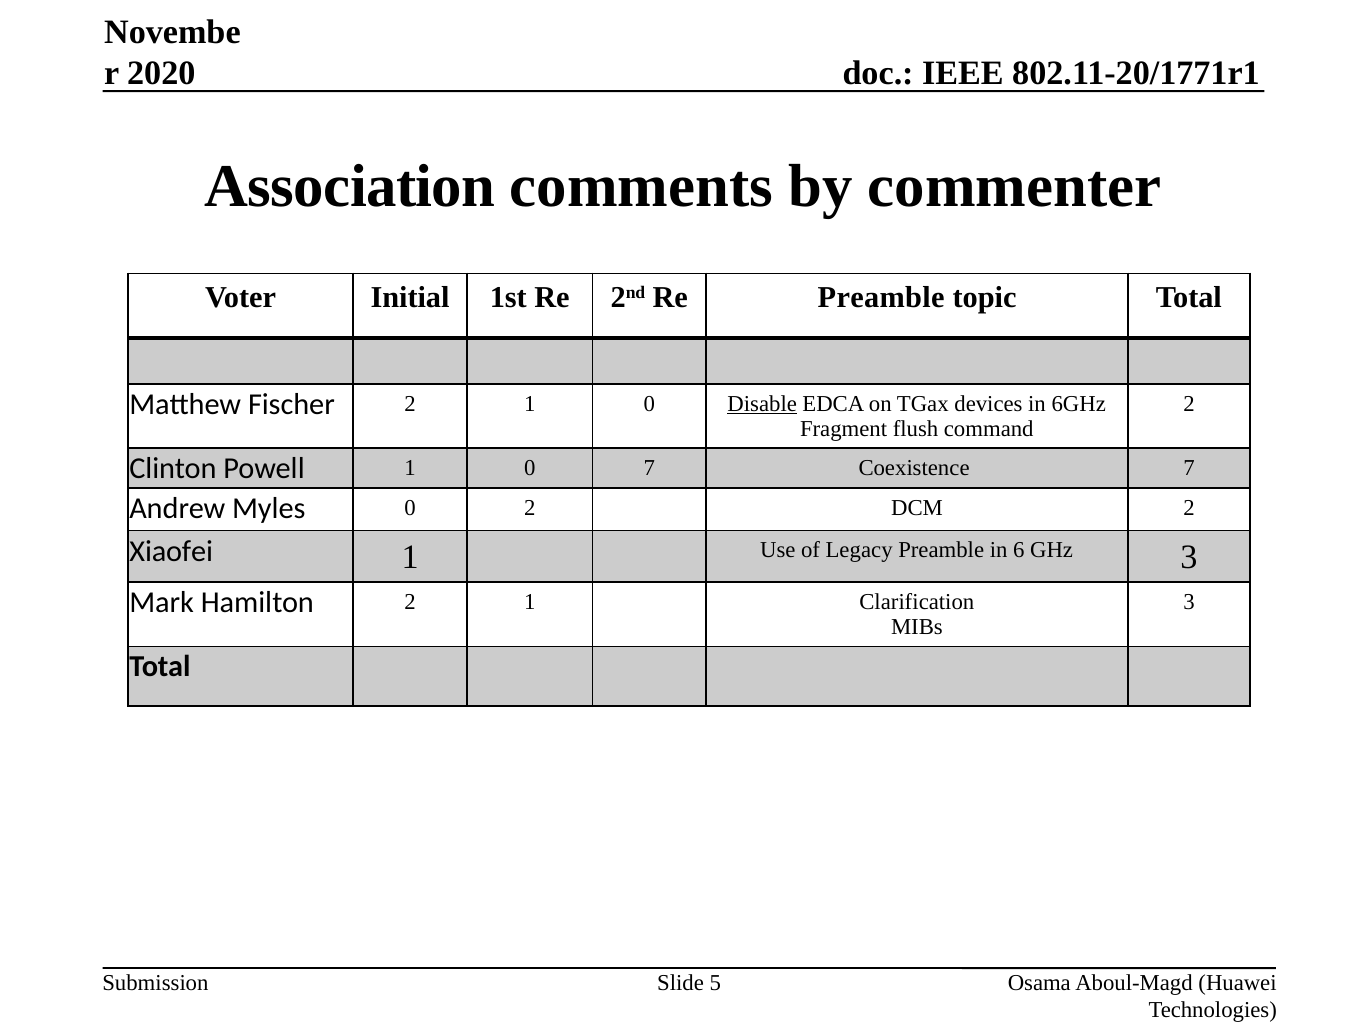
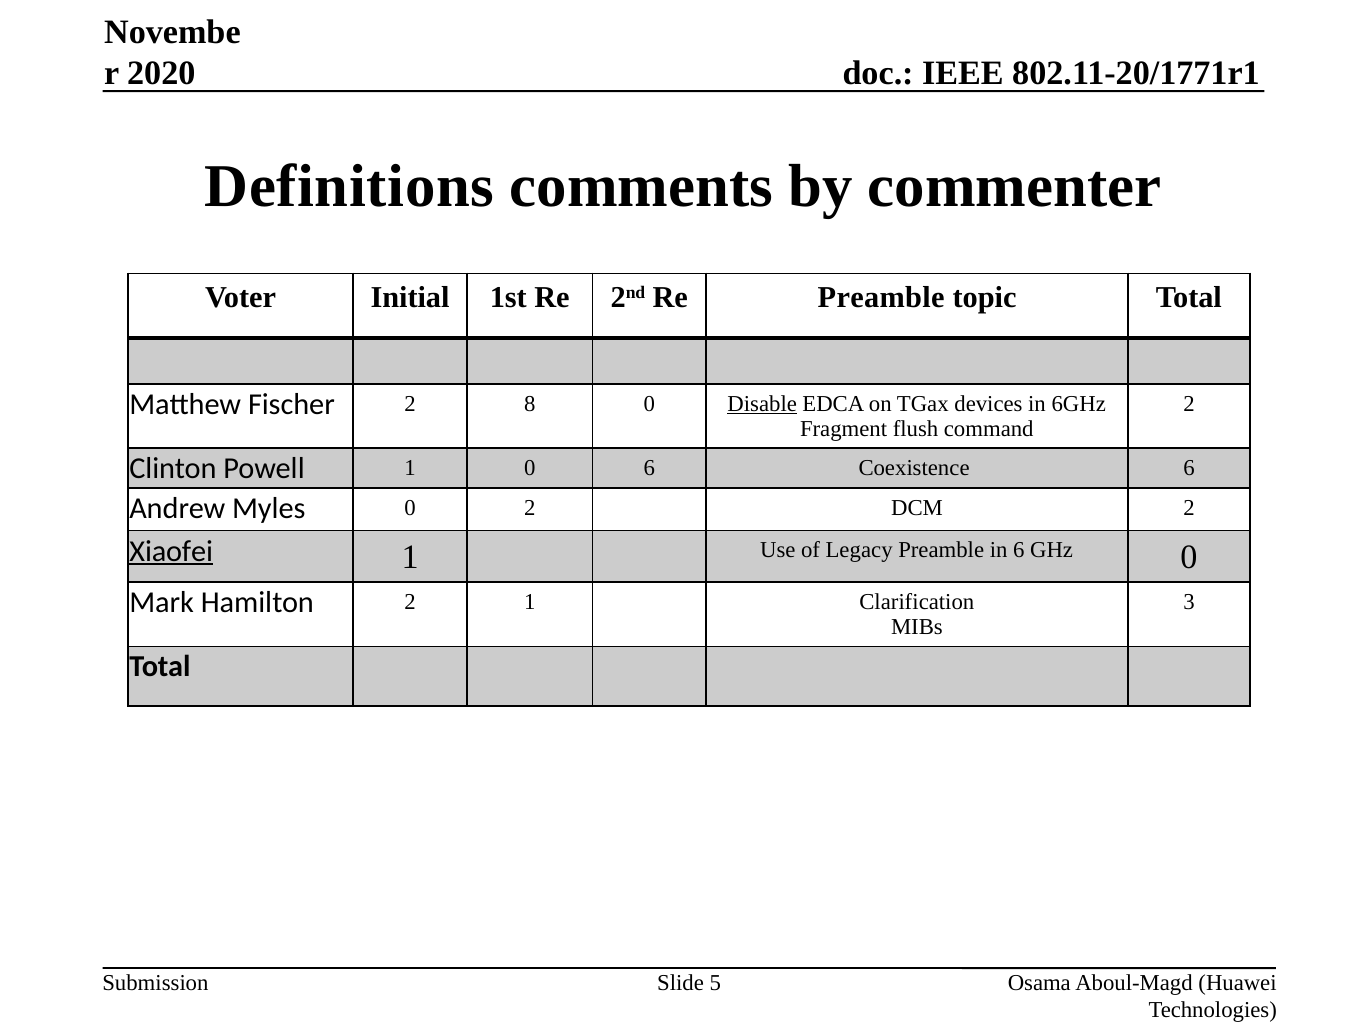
Association: Association -> Definitions (349, 186)
Fischer 2 1: 1 -> 8 (530, 404)
0 7: 7 -> 6 (649, 468)
Coexistence 7: 7 -> 6 (1189, 468)
Xiaofei underline: none -> present (171, 551)
GHz 3: 3 -> 0 (1189, 557)
